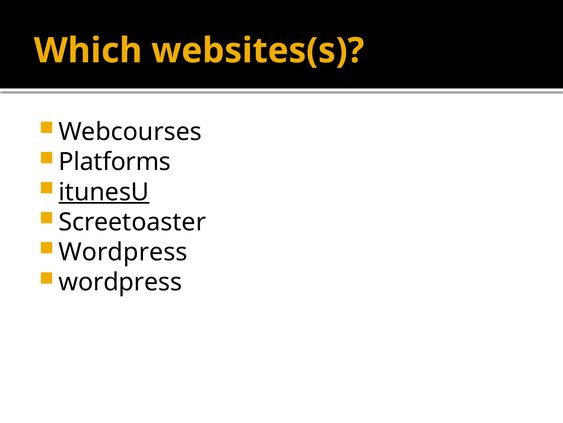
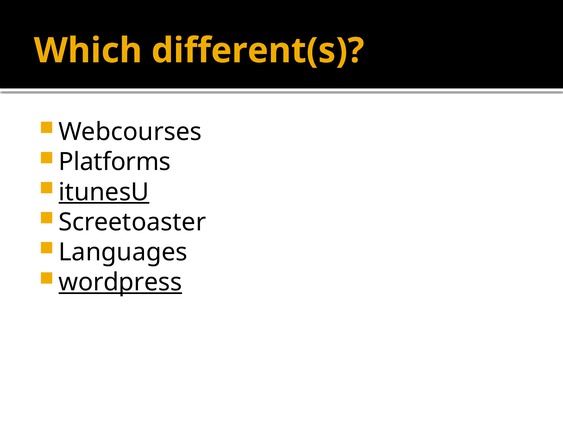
websites(s: websites(s -> different(s (258, 51)
Wordpress: Wordpress -> Languages (123, 252)
wordpress underline: none -> present (120, 282)
